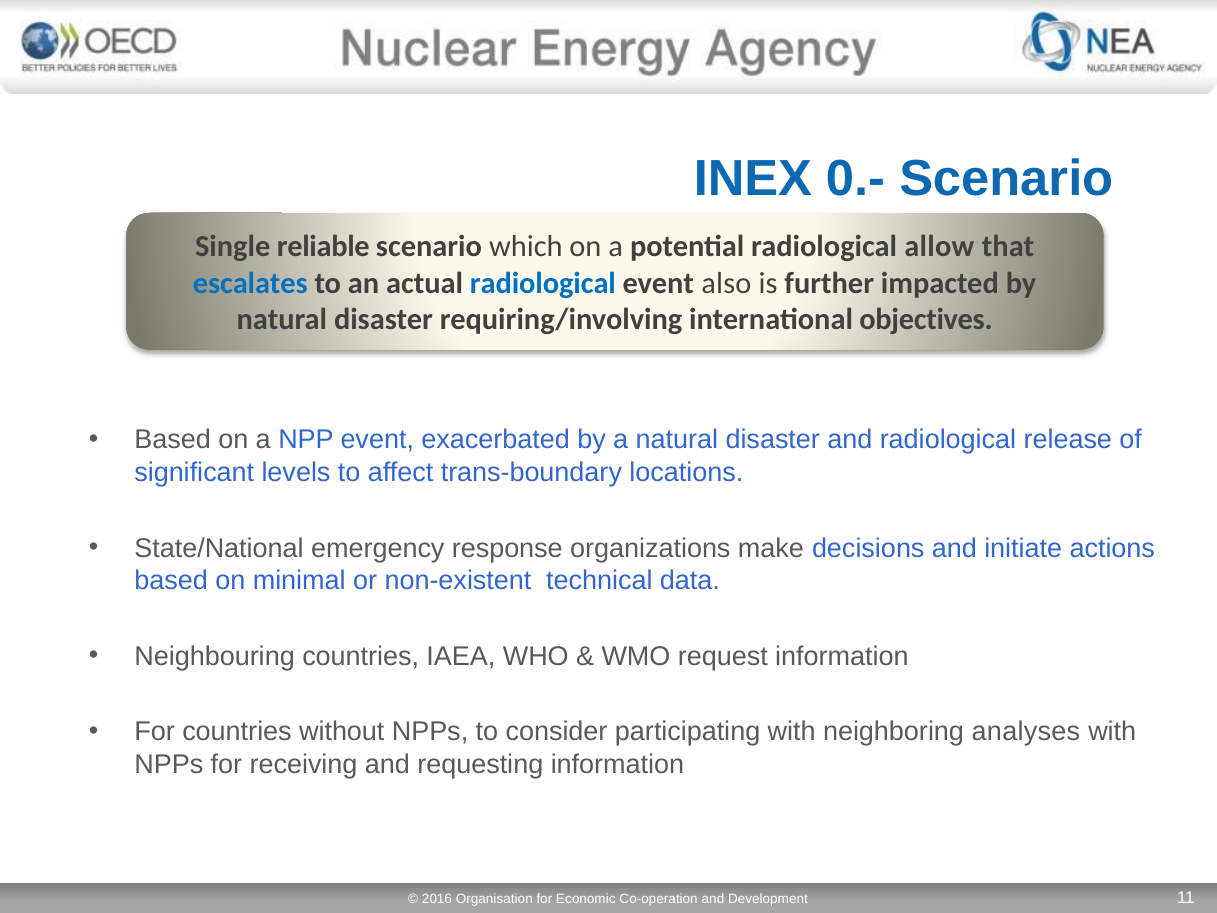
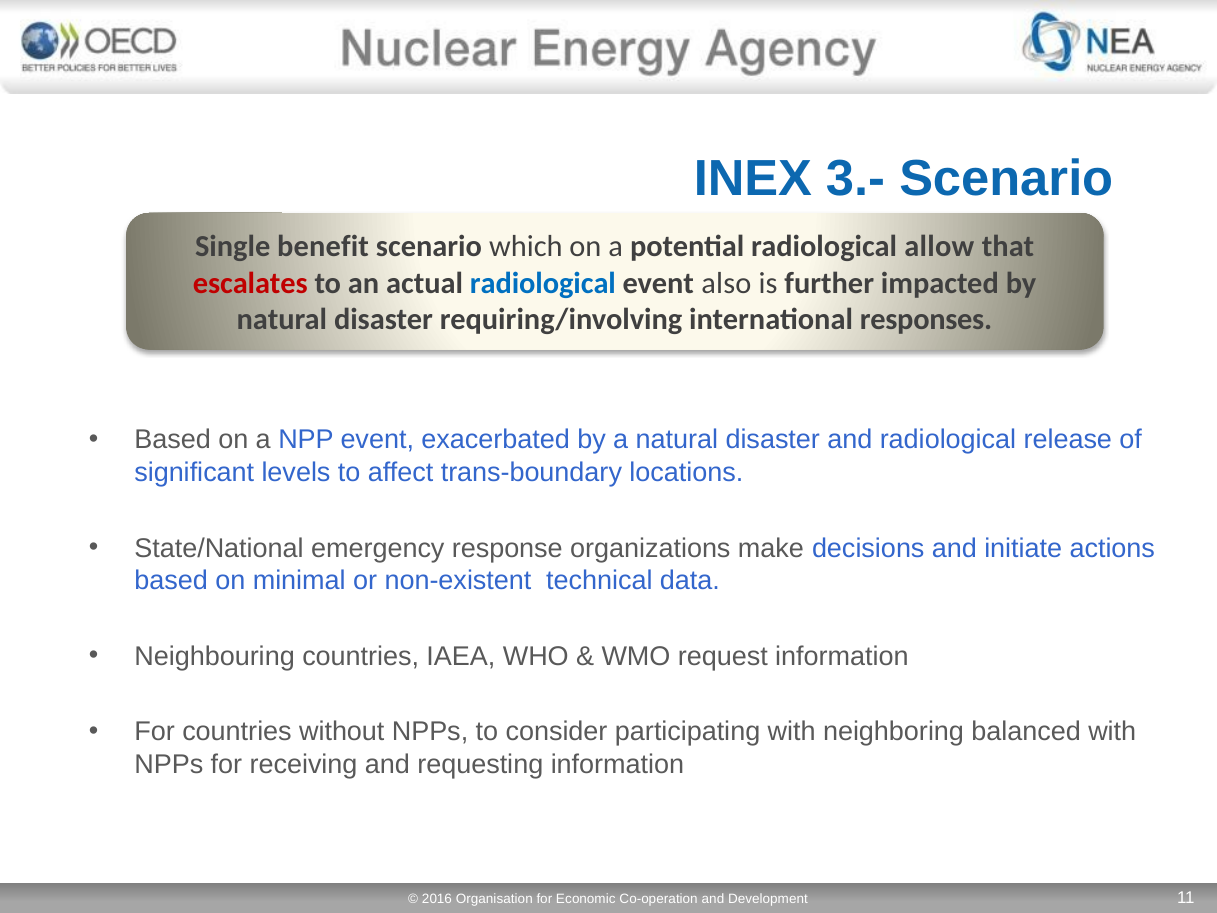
0.-: 0.- -> 3.- (856, 179)
reliable: reliable -> benefit (323, 247)
escalates colour: blue -> red (250, 283)
objectives: objectives -> responses (926, 320)
analyses: analyses -> balanced (1026, 732)
